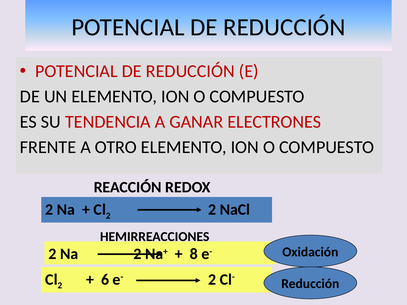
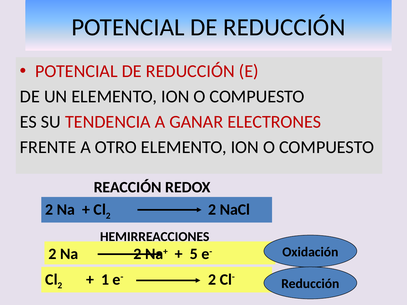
8: 8 -> 5 (194, 254)
6: 6 -> 1 (105, 280)
